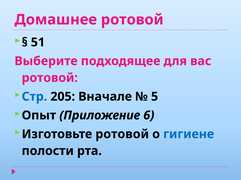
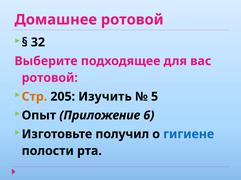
51: 51 -> 32 (38, 42)
Стр colour: blue -> orange (34, 97)
Вначале: Вначале -> Изучить (105, 97)
Изготовьте ротовой: ротовой -> получил (122, 135)
